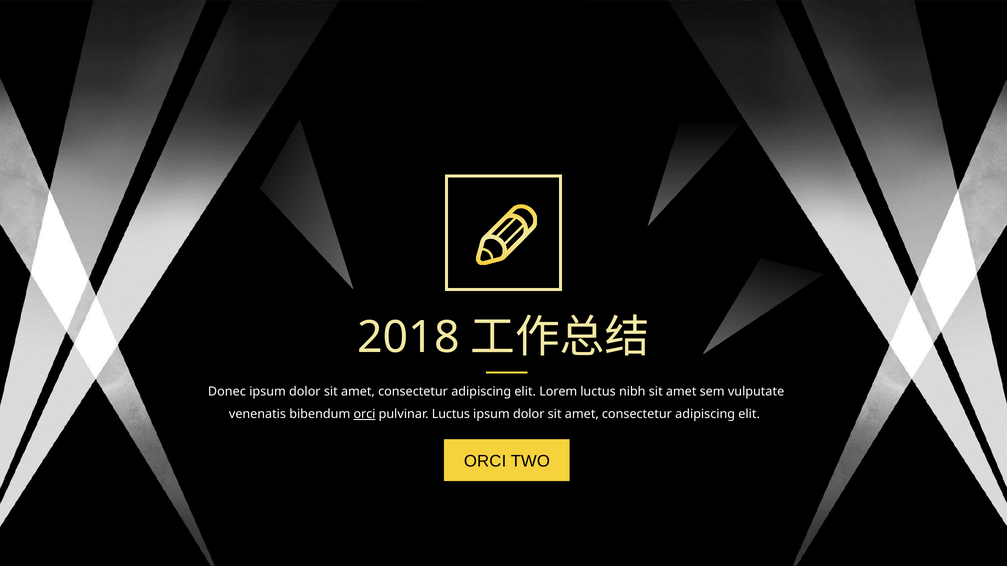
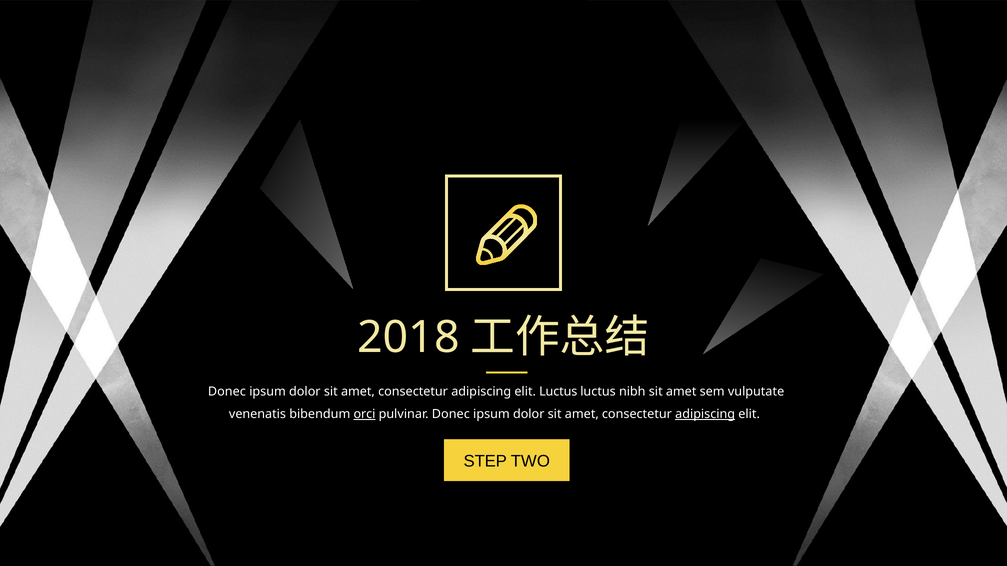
elit Lorem: Lorem -> Luctus (558, 392)
pulvinar Luctus: Luctus -> Donec (451, 415)
adipiscing underline: none -> present (705, 415)
ORCI: ORCI -> STEP (485, 462)
